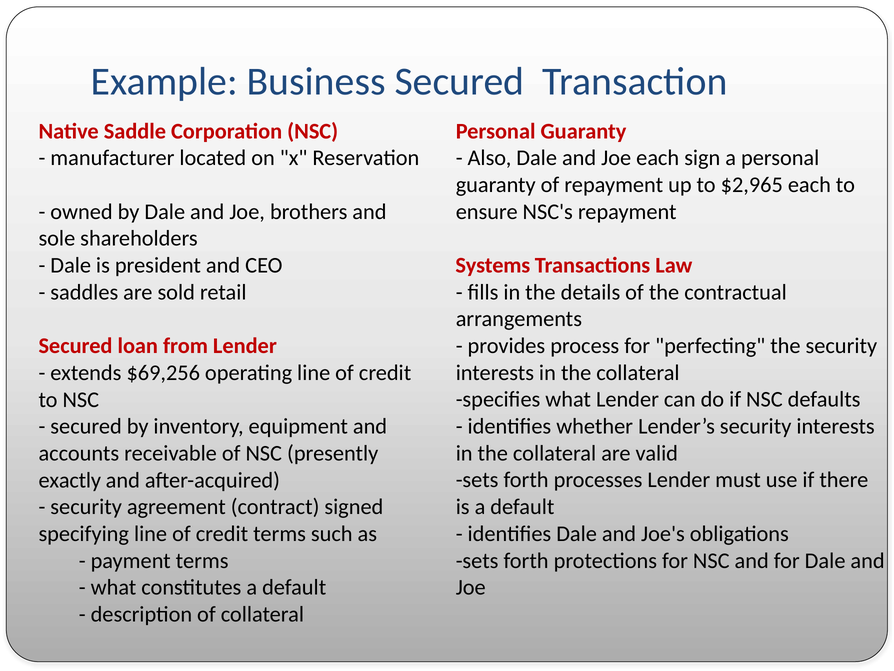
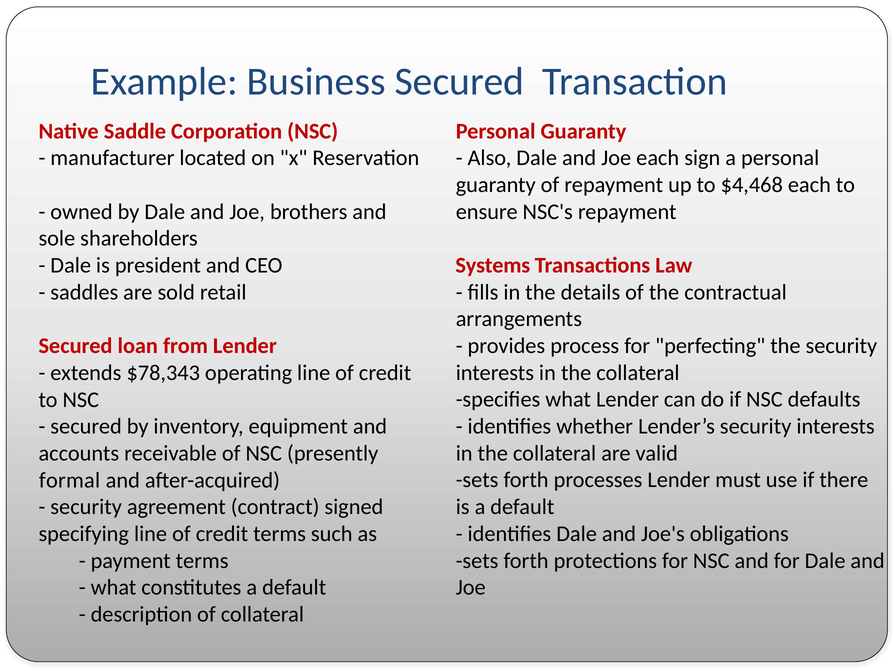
$2,965: $2,965 -> $4,468 (752, 185)
$69,256: $69,256 -> $78,343 (163, 373)
exactly: exactly -> formal (70, 480)
